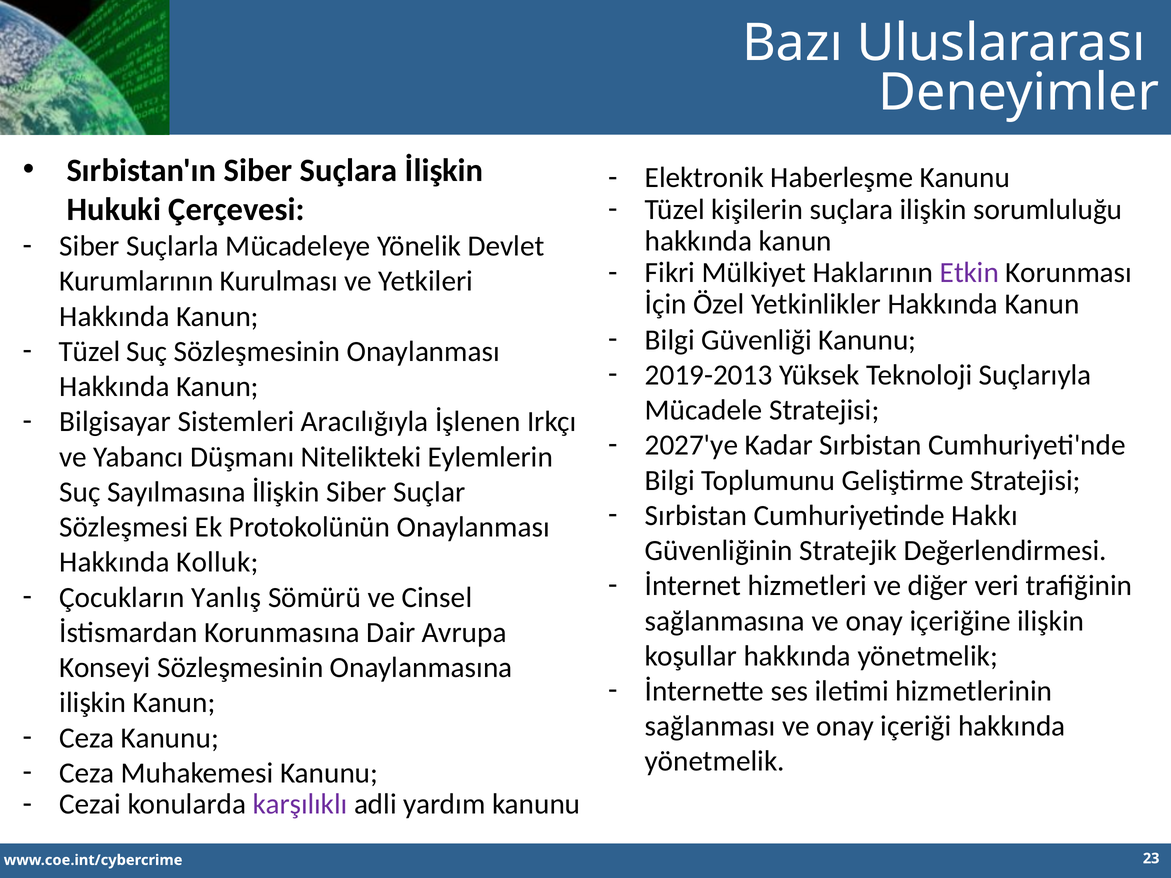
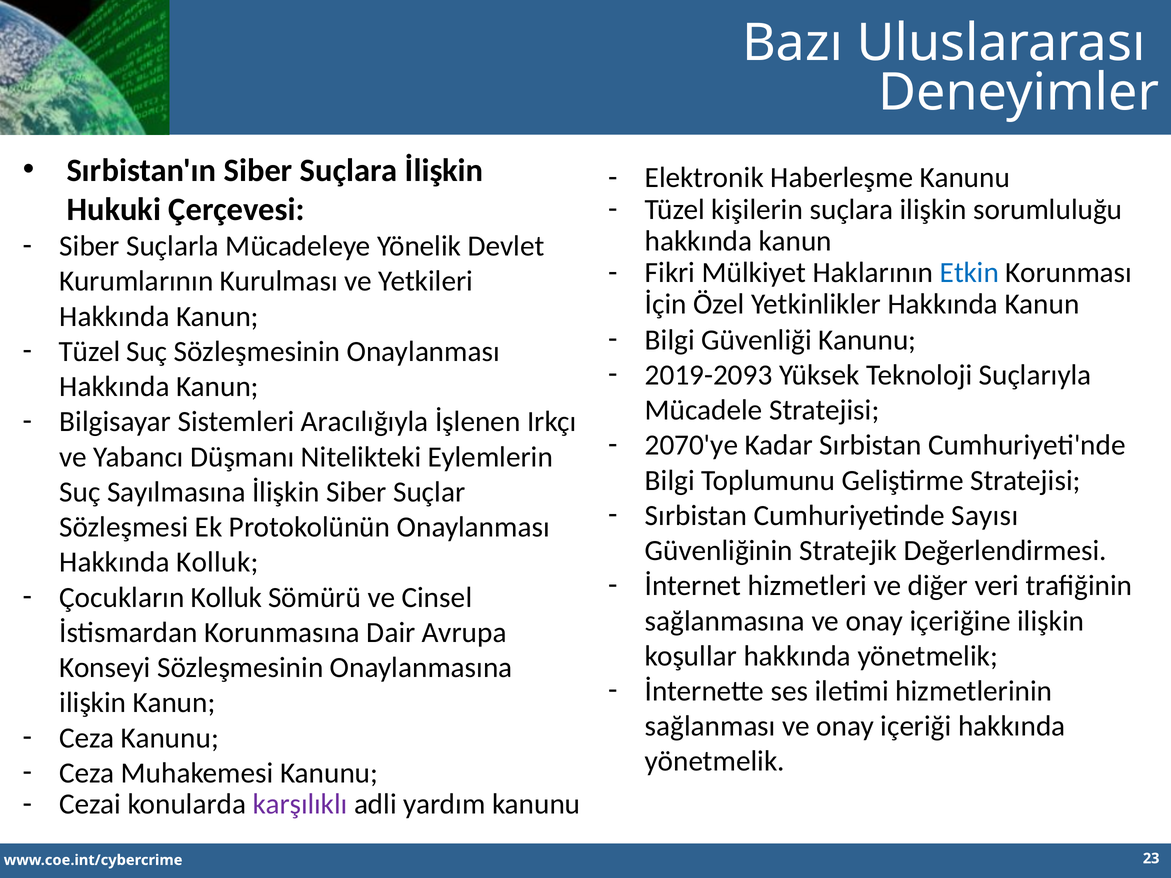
Etkin colour: purple -> blue (969, 273)
2019-2013: 2019-2013 -> 2019-2093 (709, 375)
2027'ye: 2027'ye -> 2070'ye (692, 445)
Hakkı: Hakkı -> Sayısı (985, 516)
Çocukların Yanlış: Yanlış -> Kolluk (226, 598)
